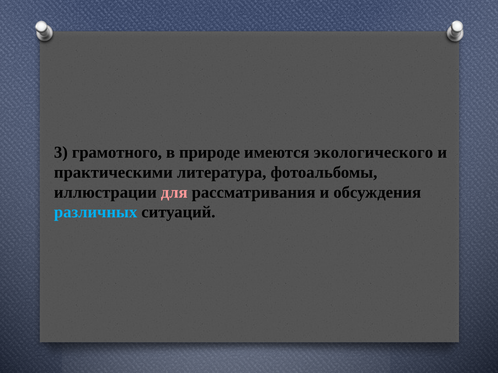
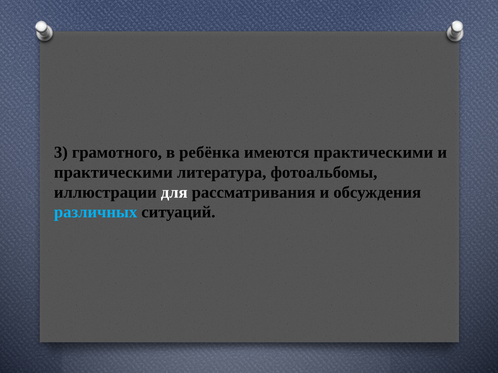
природе: природе -> ребёнка (209, 153)
имеются экологического: экологического -> практическими (373, 153)
для colour: pink -> white (174, 192)
